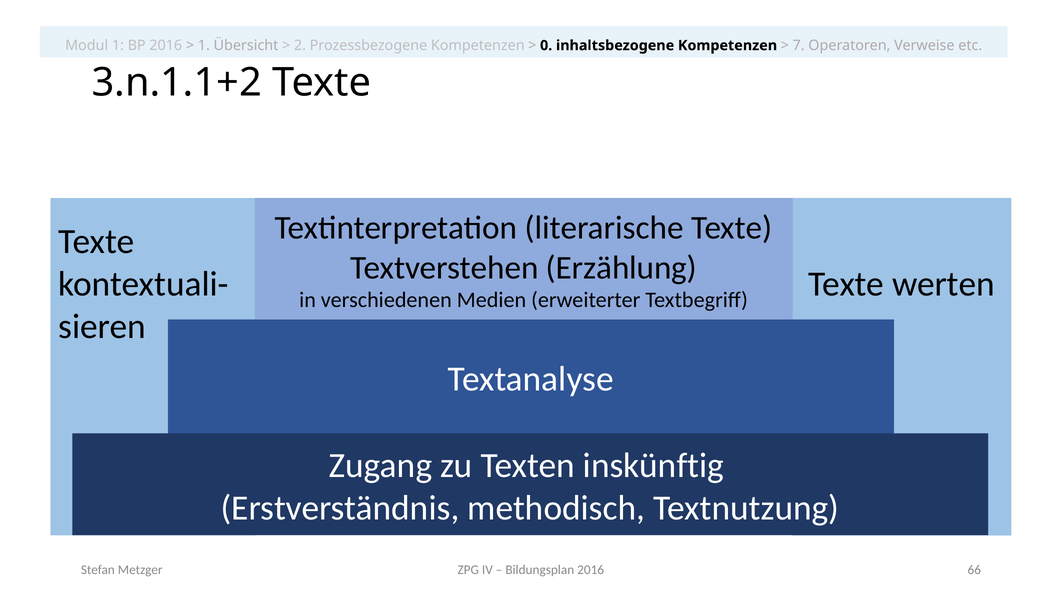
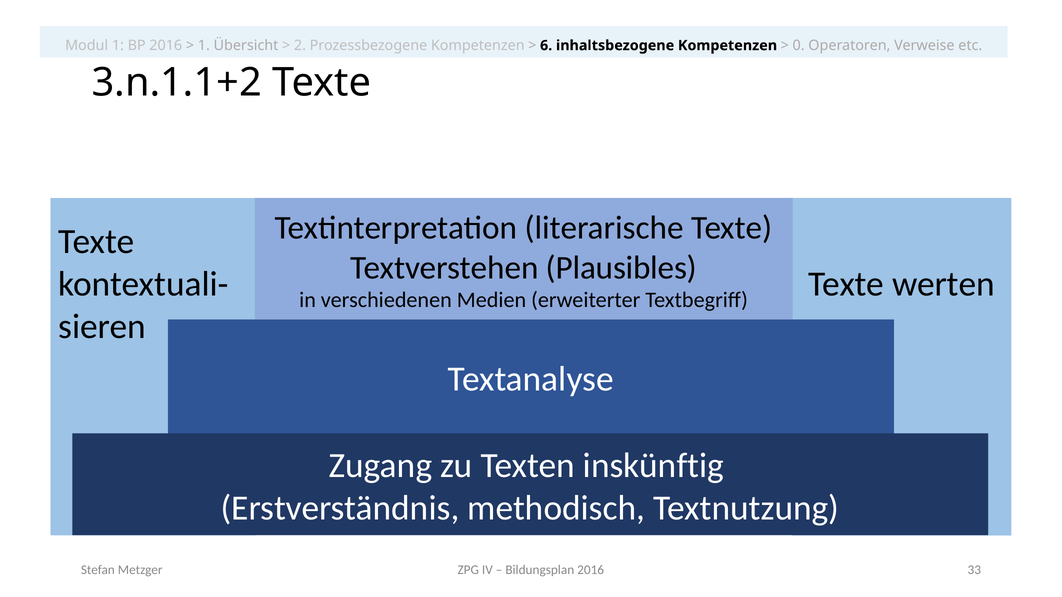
0: 0 -> 6 (546, 46)
7: 7 -> 0 (799, 46)
Erzählung: Erzählung -> Plausibles (621, 268)
66: 66 -> 33 (974, 570)
